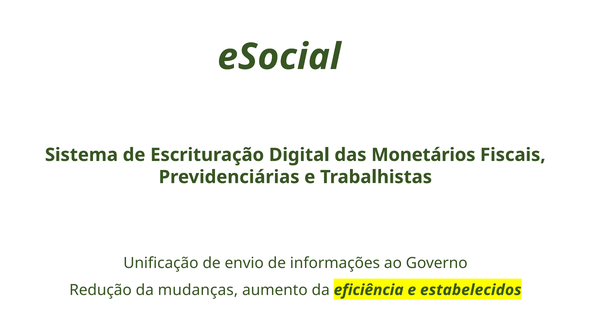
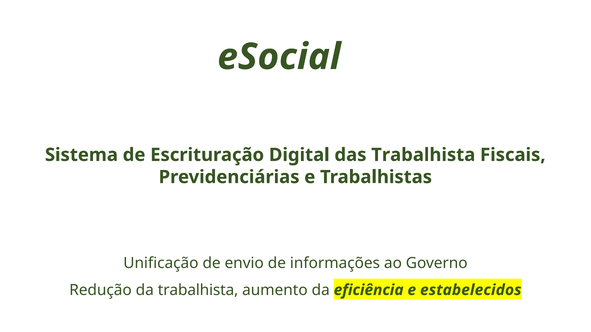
das Monetários: Monetários -> Trabalhista (423, 155)
da mudanças: mudanças -> trabalhista (198, 290)
